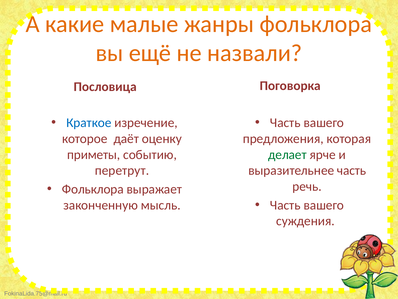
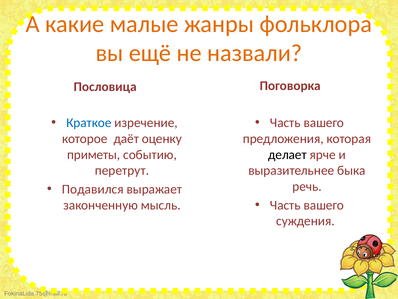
делает colour: green -> black (287, 154)
выразительнее часть: часть -> быка (351, 170)
Фольклора: Фольклора -> Подавился (93, 189)
